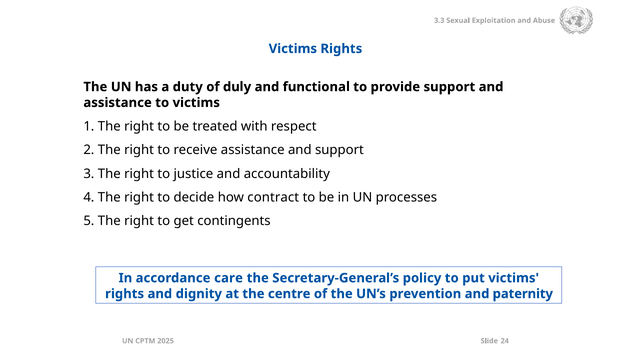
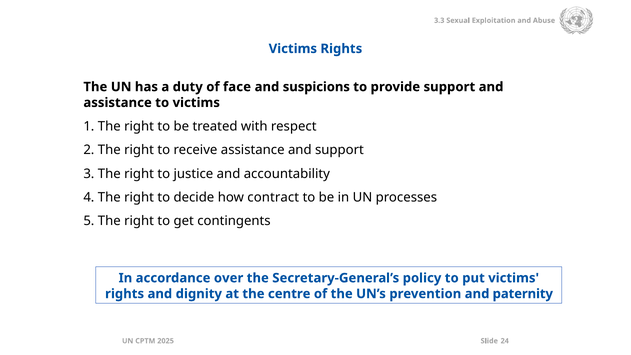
duly: duly -> face (237, 87)
functional: functional -> suspicions (316, 87)
care: care -> over (229, 278)
